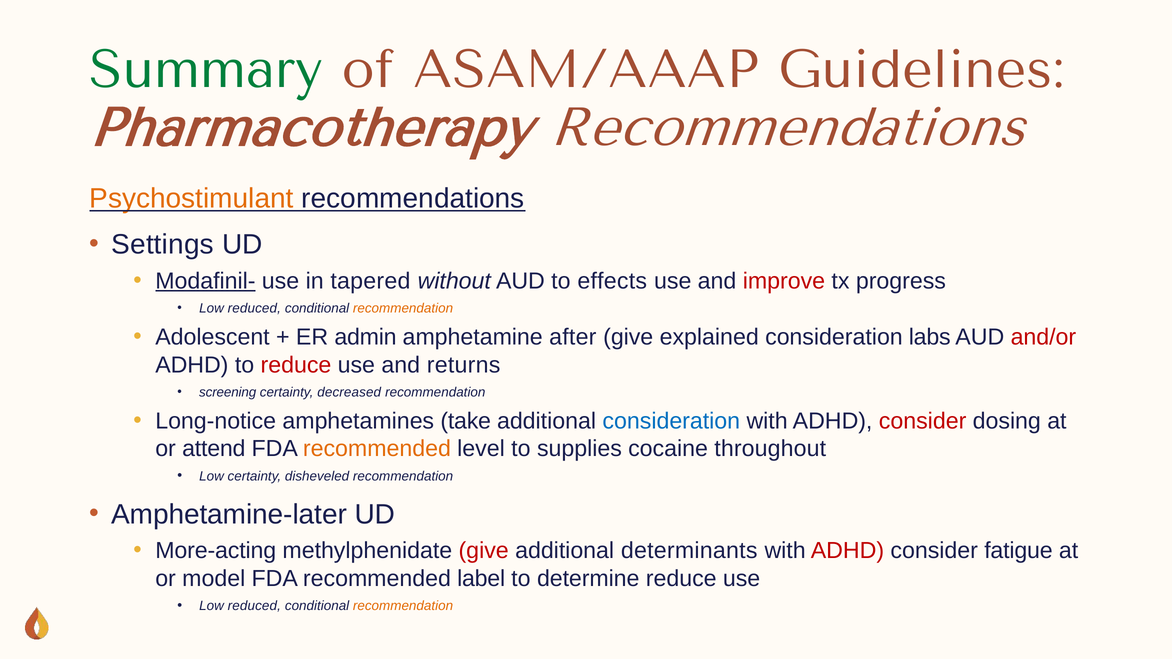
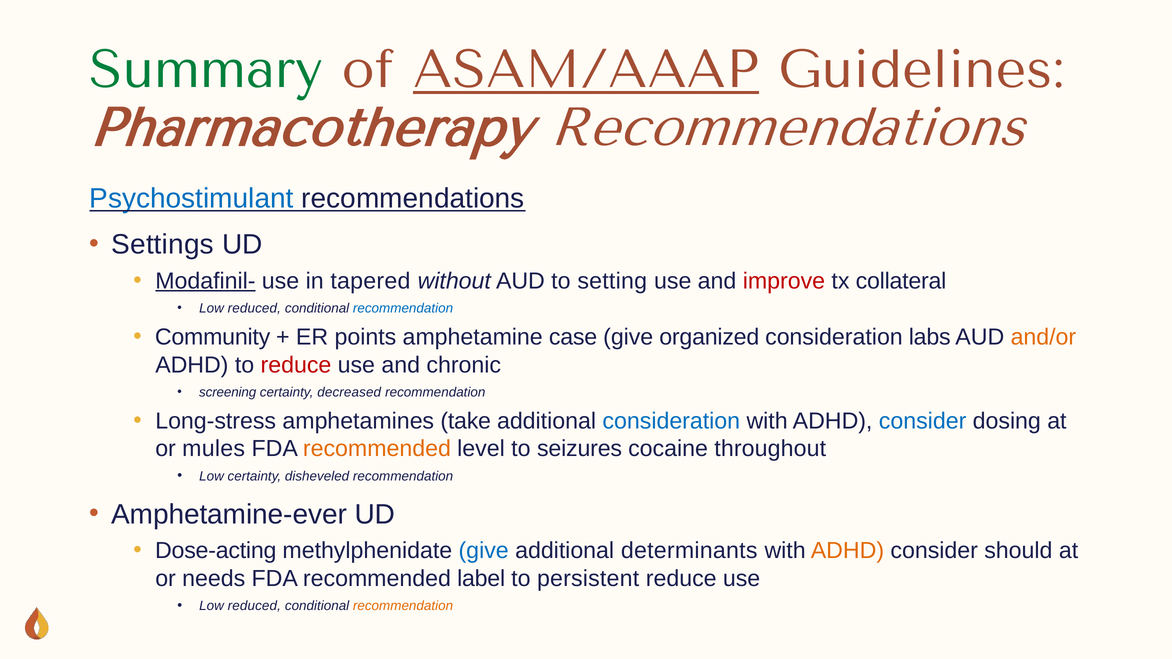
ASAM/AAAP underline: none -> present (586, 69)
Psychostimulant colour: orange -> blue (191, 199)
effects: effects -> setting (612, 281)
progress: progress -> collateral (901, 281)
recommendation colour: orange -> blue (403, 308)
Adolescent: Adolescent -> Community (213, 337)
admin: admin -> points (365, 337)
after: after -> case (573, 337)
explained: explained -> organized (709, 337)
and/or colour: red -> orange (1043, 337)
returns: returns -> chronic (464, 365)
Long-notice: Long-notice -> Long-stress (216, 421)
consider colour: red -> blue (923, 421)
attend: attend -> mules (214, 449)
supplies: supplies -> seizures (580, 449)
Amphetamine-later: Amphetamine-later -> Amphetamine-ever (229, 515)
More-acting: More-acting -> Dose-acting (216, 551)
give colour: red -> blue (484, 551)
ADHD colour: red -> orange (847, 551)
fatigue: fatigue -> should (1018, 551)
model: model -> needs (214, 579)
determine: determine -> persistent (588, 579)
